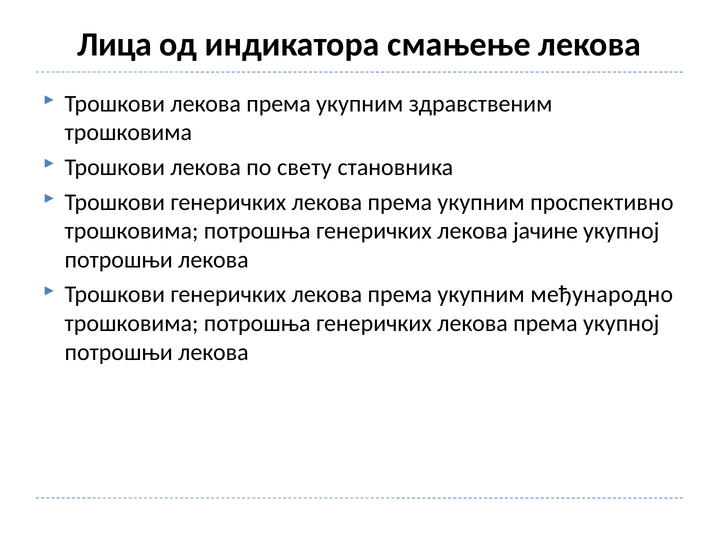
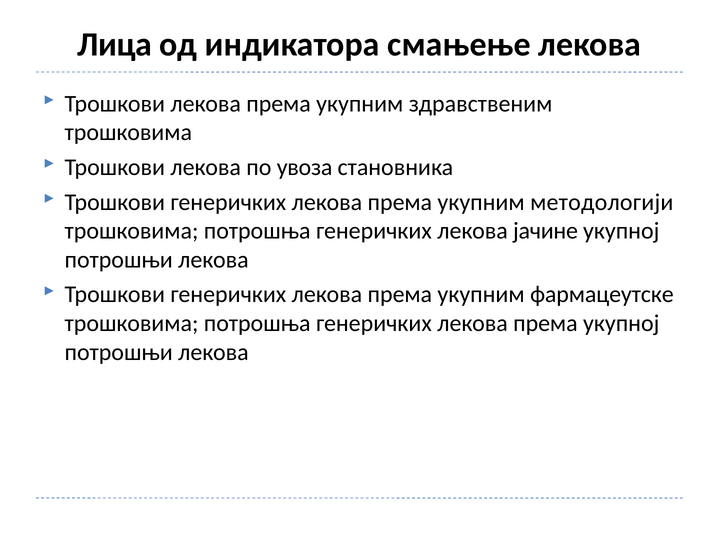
свету: свету -> увоза (305, 167)
проспективно: проспективно -> методологији (602, 202)
међународно: међународно -> фармацеутске (602, 294)
